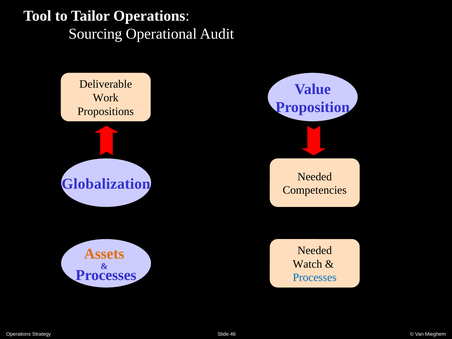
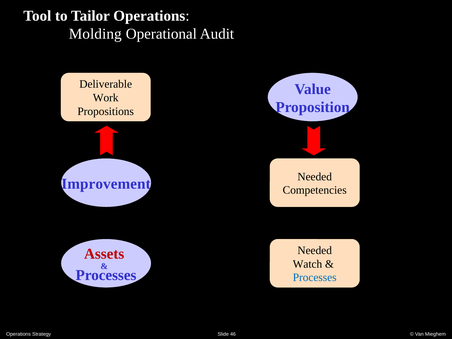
Sourcing: Sourcing -> Molding (95, 34)
Globalization: Globalization -> Improvement (106, 184)
Assets colour: orange -> red (104, 254)
